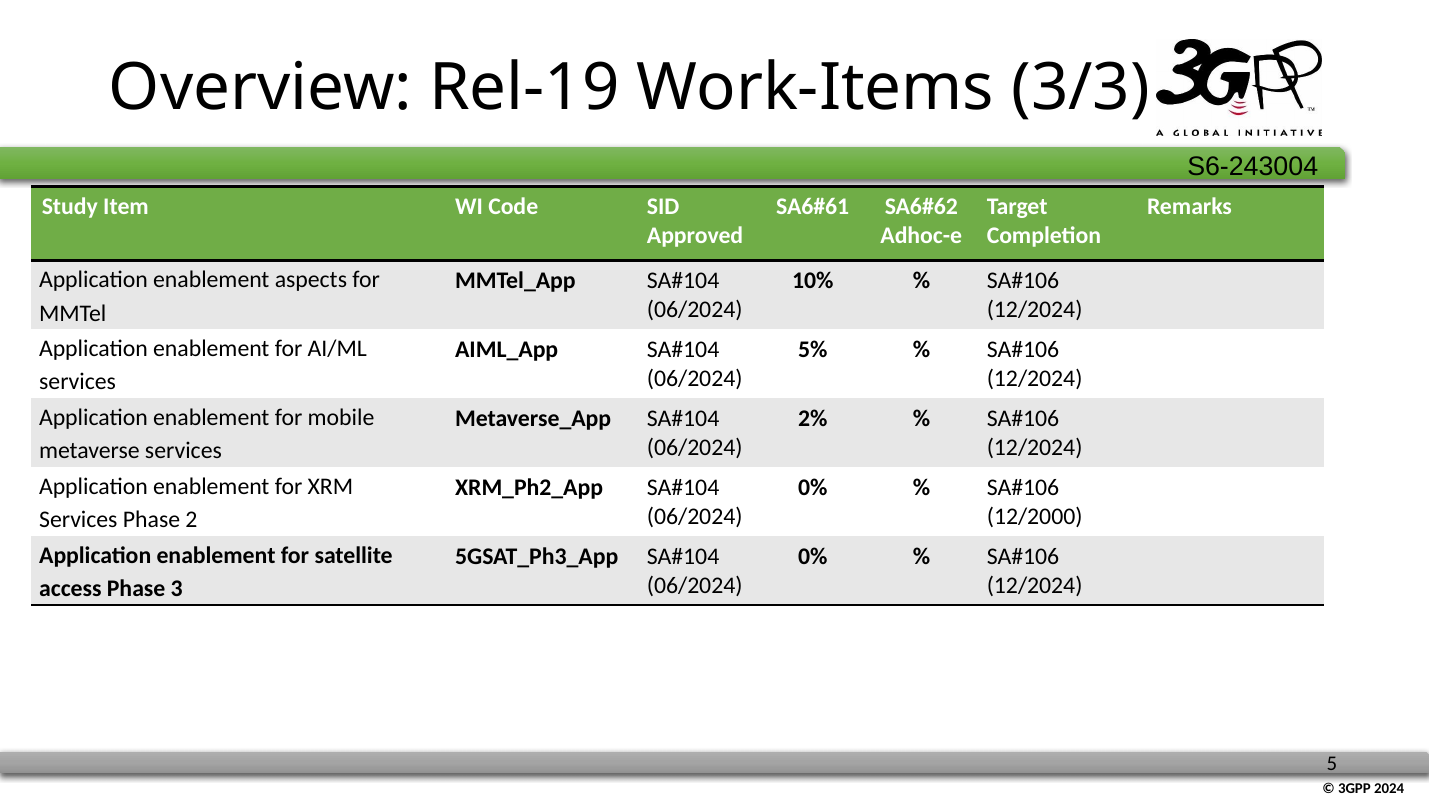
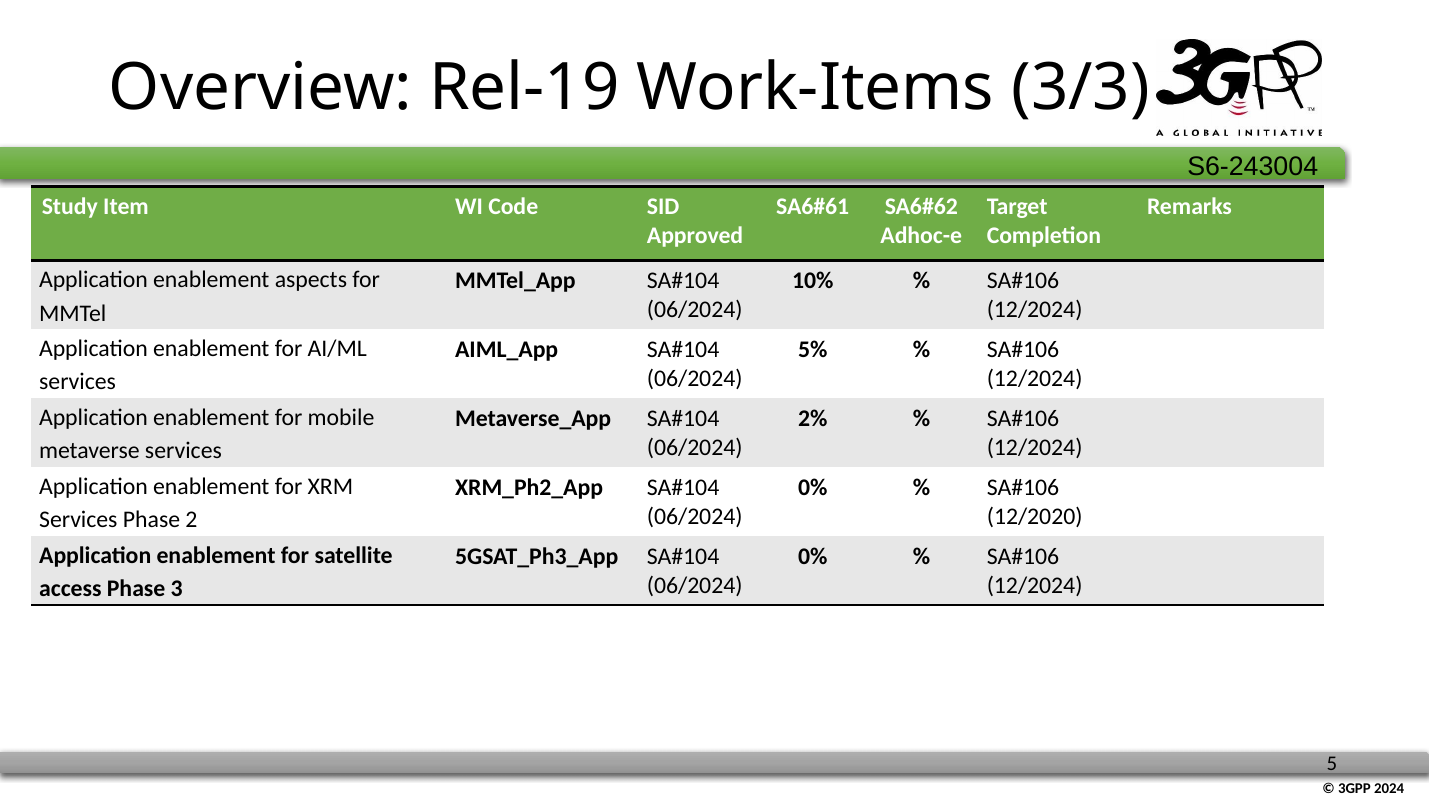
12/2000: 12/2000 -> 12/2020 (1035, 516)
